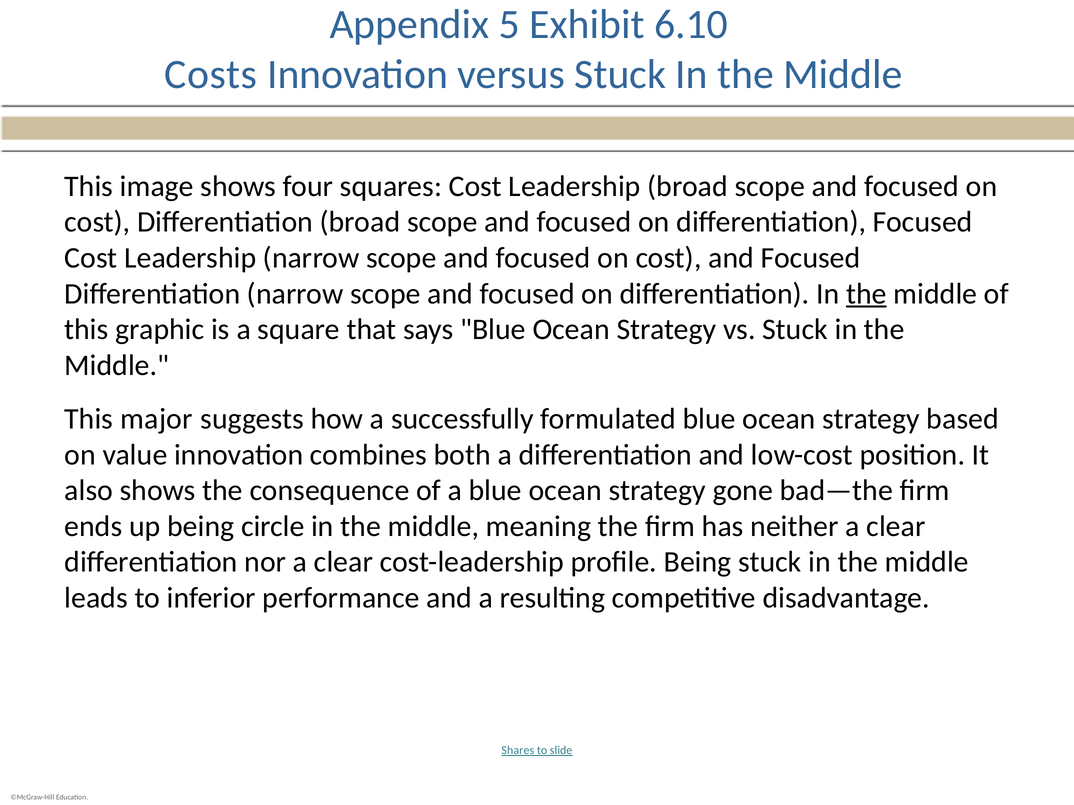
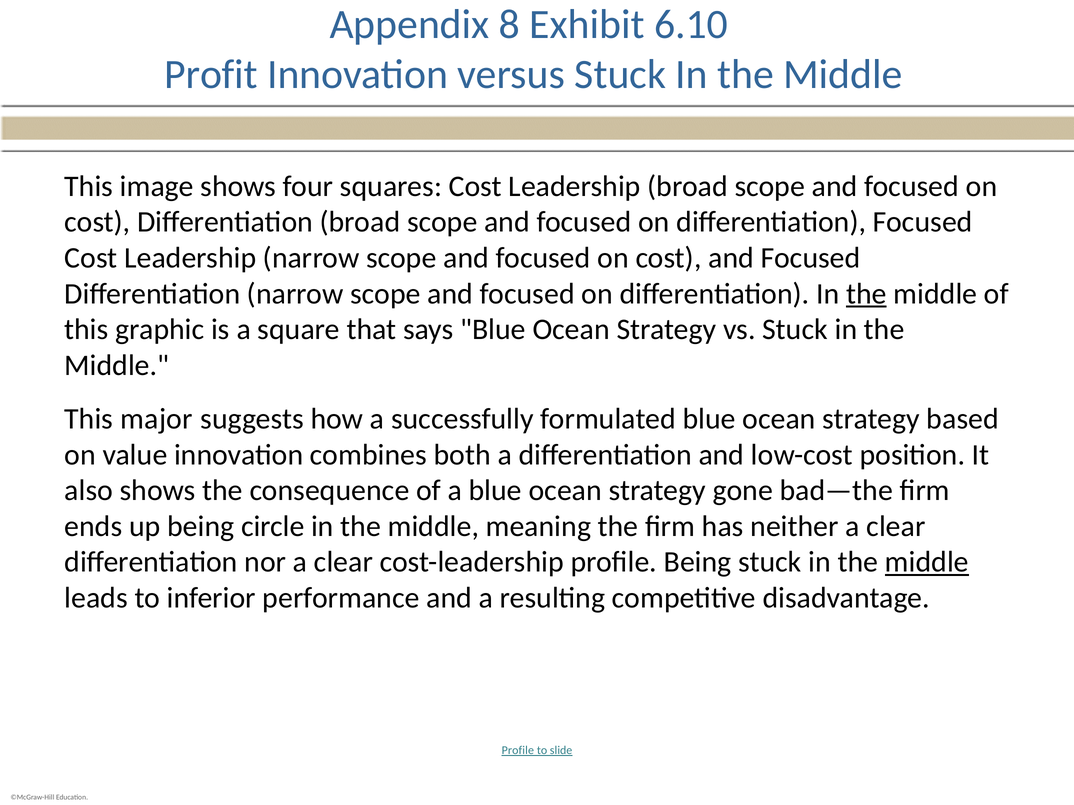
5: 5 -> 8 (509, 24)
Costs: Costs -> Profit (211, 75)
middle underline: none -> present (927, 562)
Shares: Shares -> Profile (518, 751)
